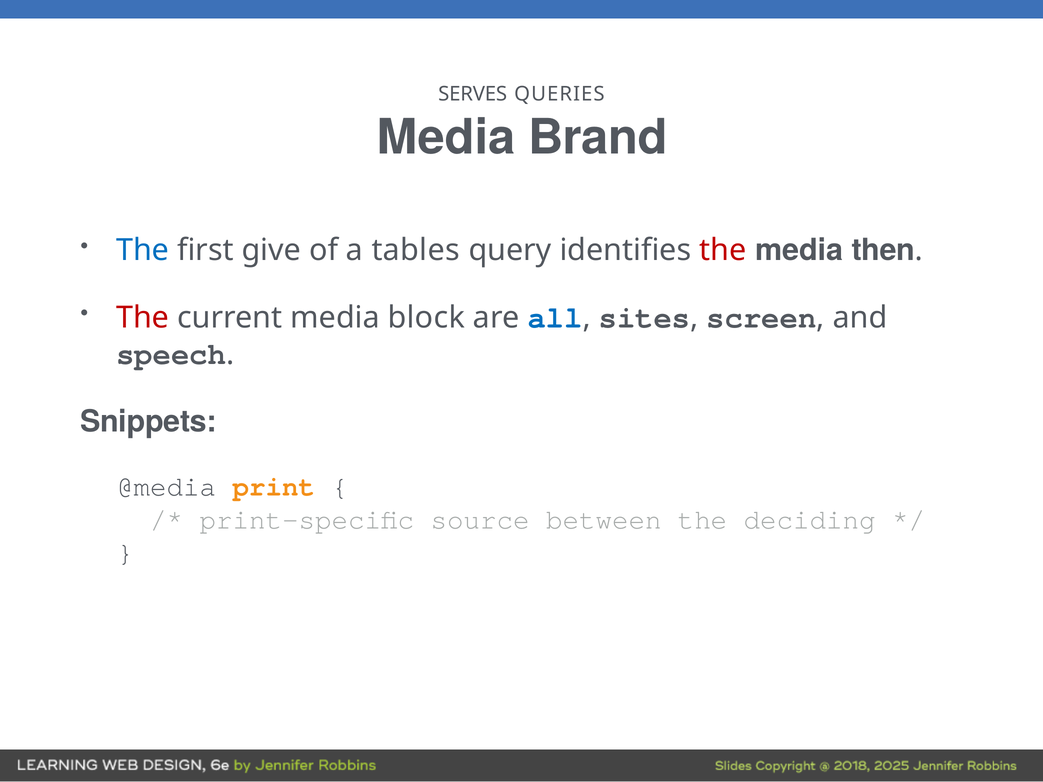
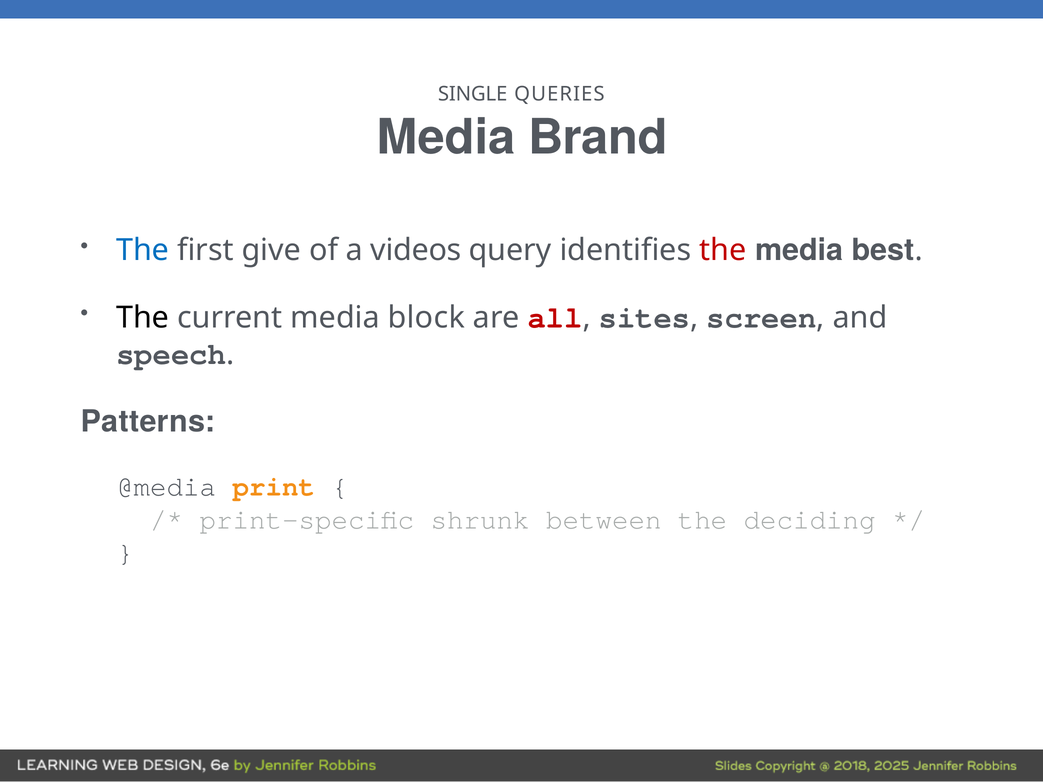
SERVES: SERVES -> SINGLE (473, 94)
tables: tables -> videos (416, 250)
then: then -> best (883, 250)
The colour: red -> black (143, 318)
all colour: blue -> red (555, 318)
Snippets: Snippets -> Patterns (148, 422)
source: source -> shrunk (480, 520)
